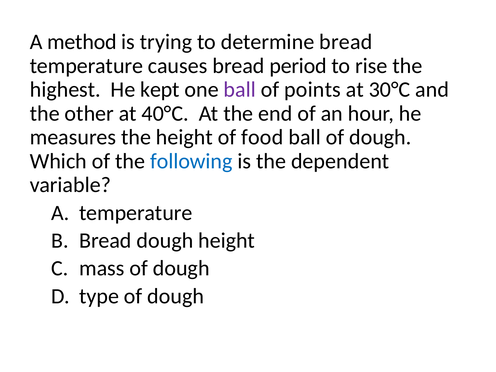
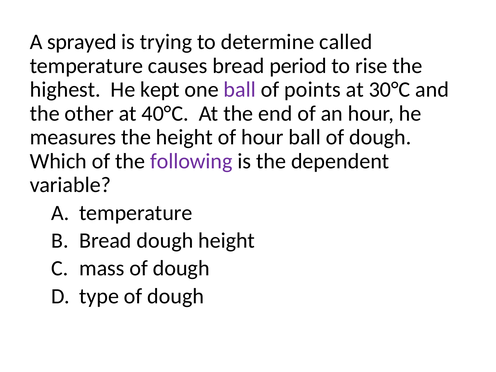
method: method -> sprayed (82, 42)
determine bread: bread -> called (346, 42)
of food: food -> hour (262, 137)
following colour: blue -> purple (191, 161)
